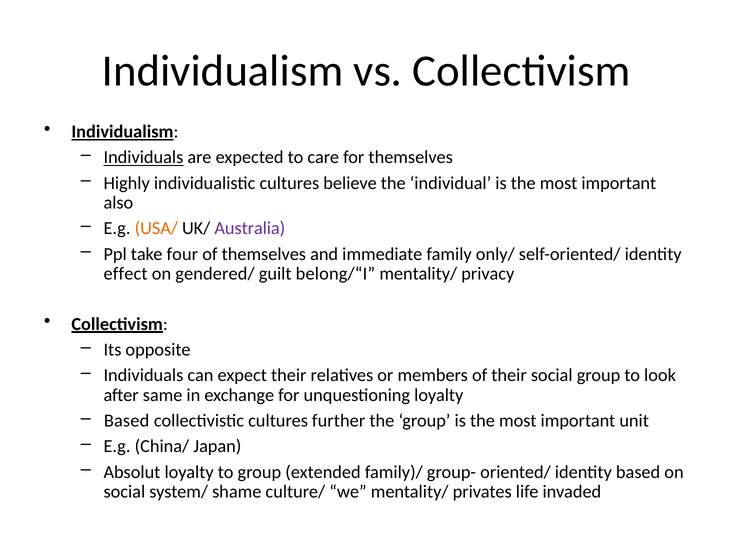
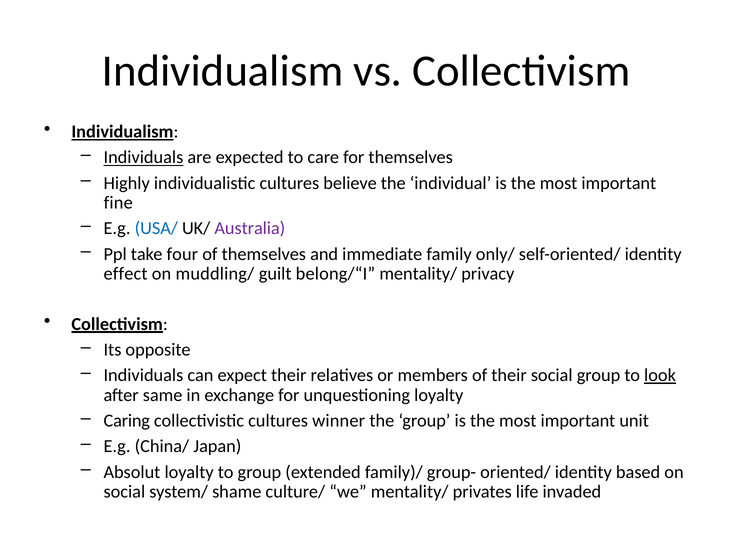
also: also -> fine (118, 203)
USA/ colour: orange -> blue (156, 229)
gendered/: gendered/ -> muddling/ (215, 274)
look underline: none -> present (660, 376)
Based: Based -> Caring (127, 421)
further: further -> winner (339, 421)
